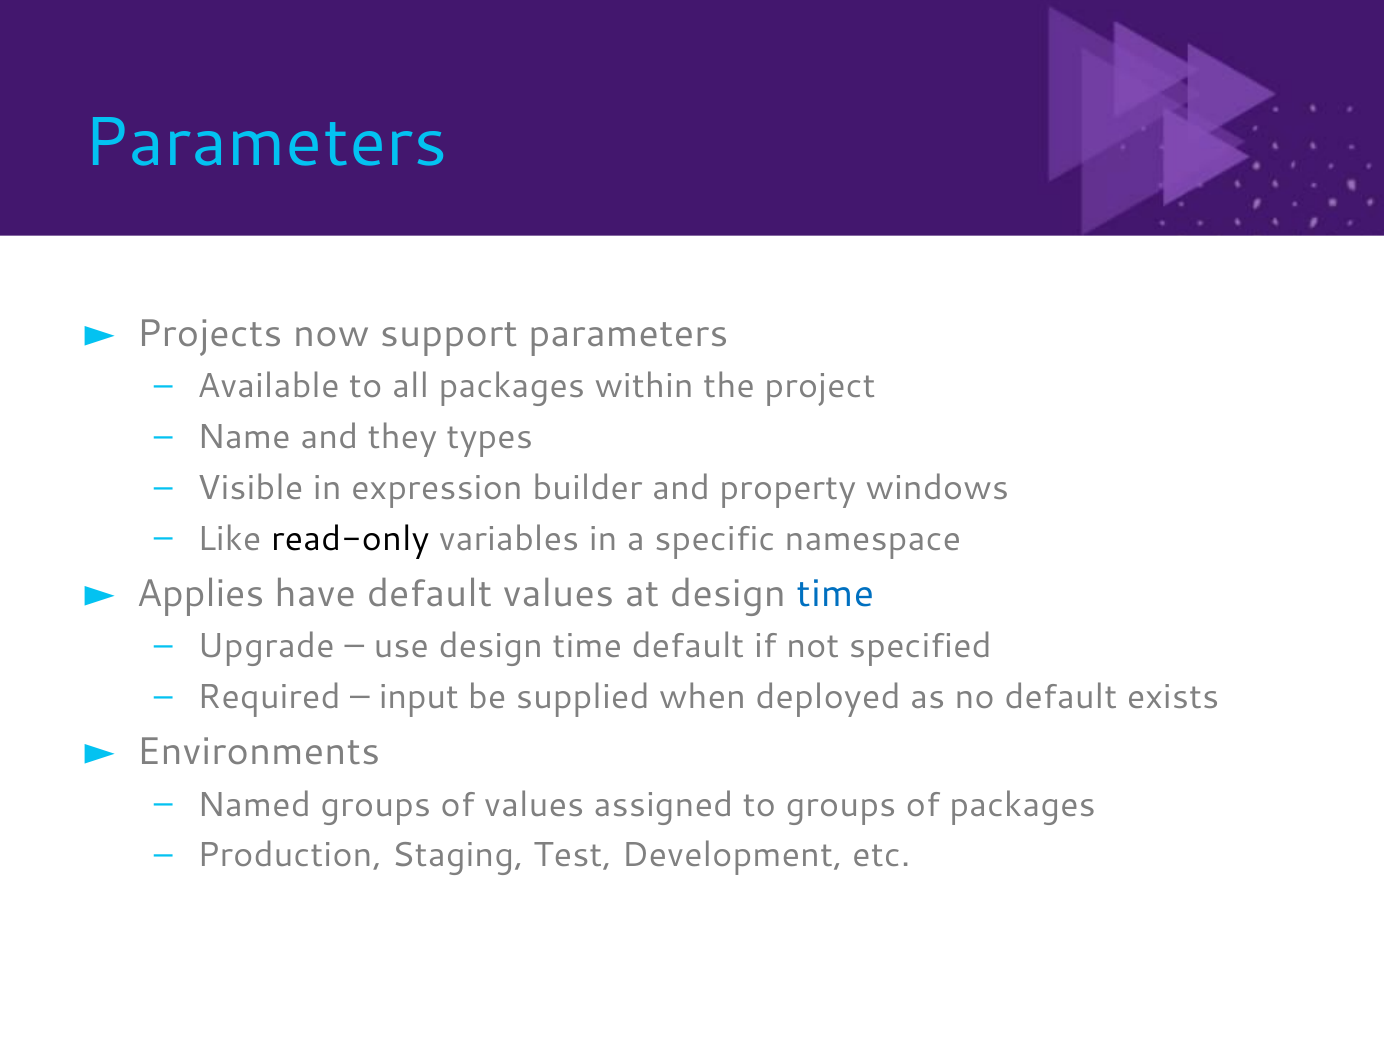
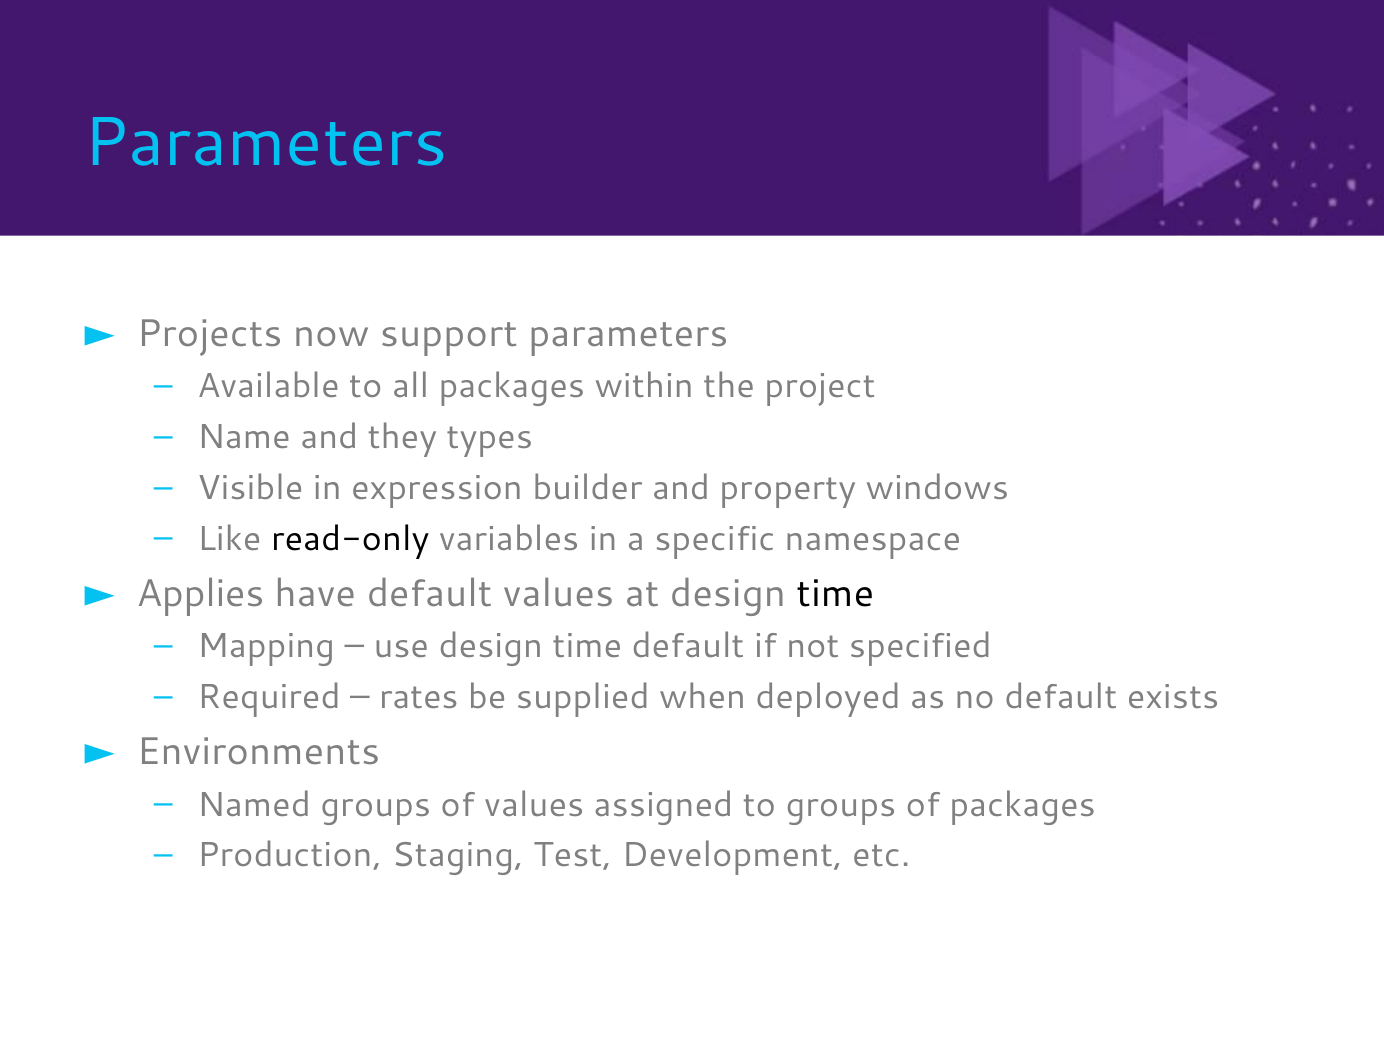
time colour: blue -> black (835, 594)
Upgrade: Upgrade -> Mapping (266, 646)
input: input -> rates (419, 697)
